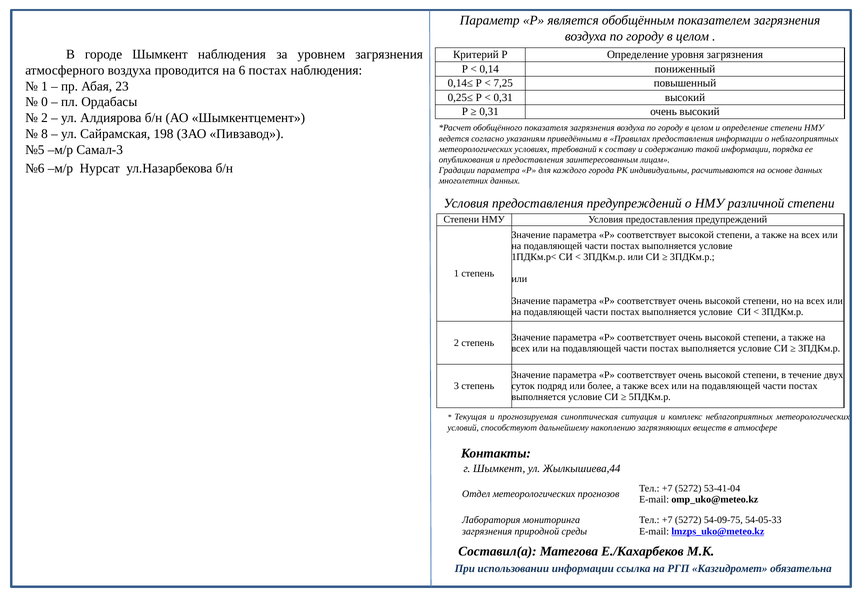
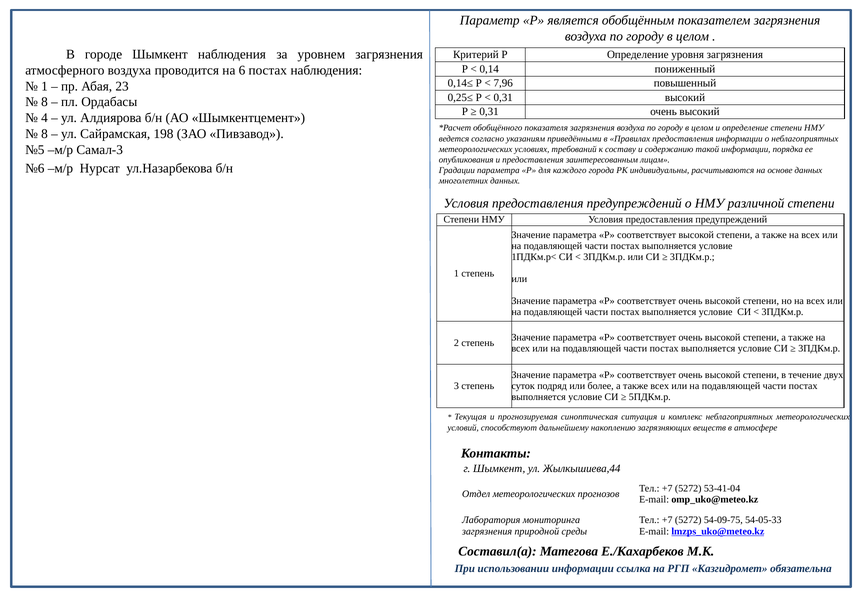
7,25: 7,25 -> 7,96 (503, 83)
0: 0 -> 8 (45, 102)
2: 2 -> 4 (45, 118)
